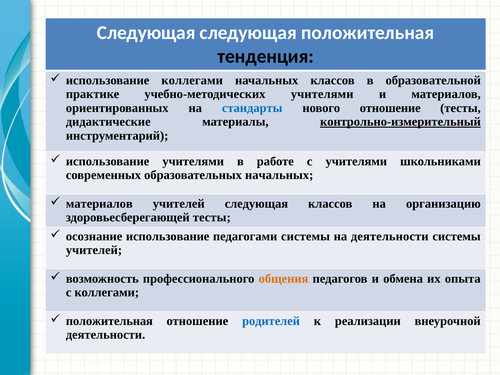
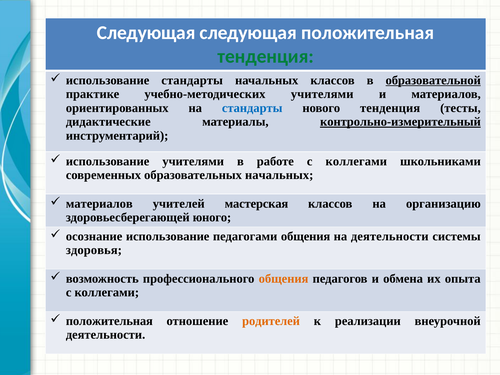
тенденция colour: black -> green (266, 57)
использование коллегами: коллегами -> стандарты (192, 80)
образовательной underline: none -> present (433, 80)
нового отношение: отношение -> тенденция (390, 108)
работе с учителями: учителями -> коллегами (356, 161)
учителей следующая: следующая -> мастерская (256, 204)
здоровьесберегающей тесты: тесты -> юного (212, 217)
педагогами системы: системы -> общения (306, 236)
учителей: учителей -> здоровья (94, 250)
родителей colour: blue -> orange (271, 321)
